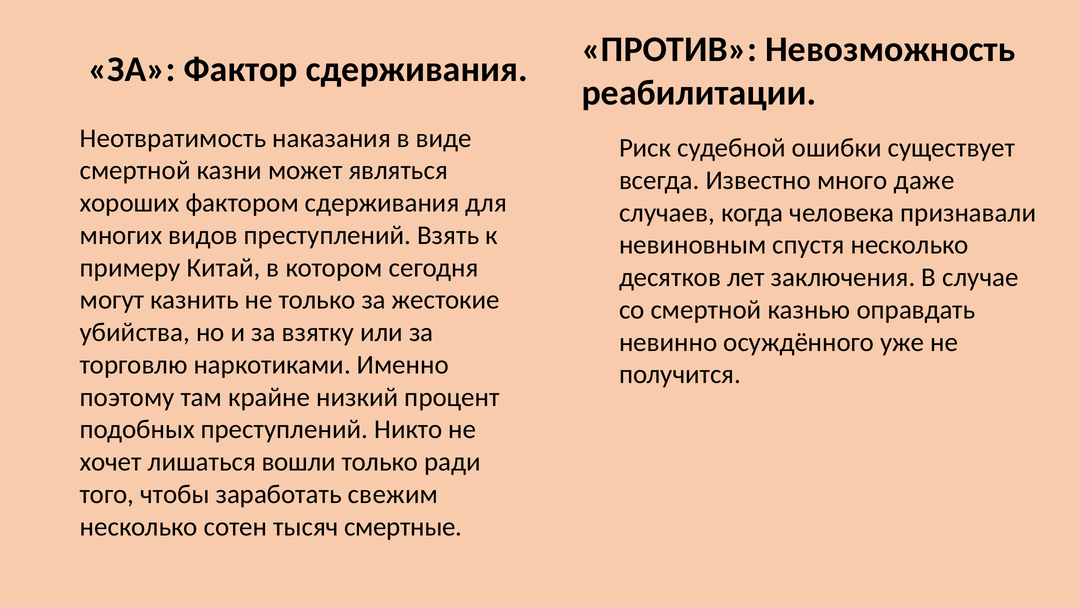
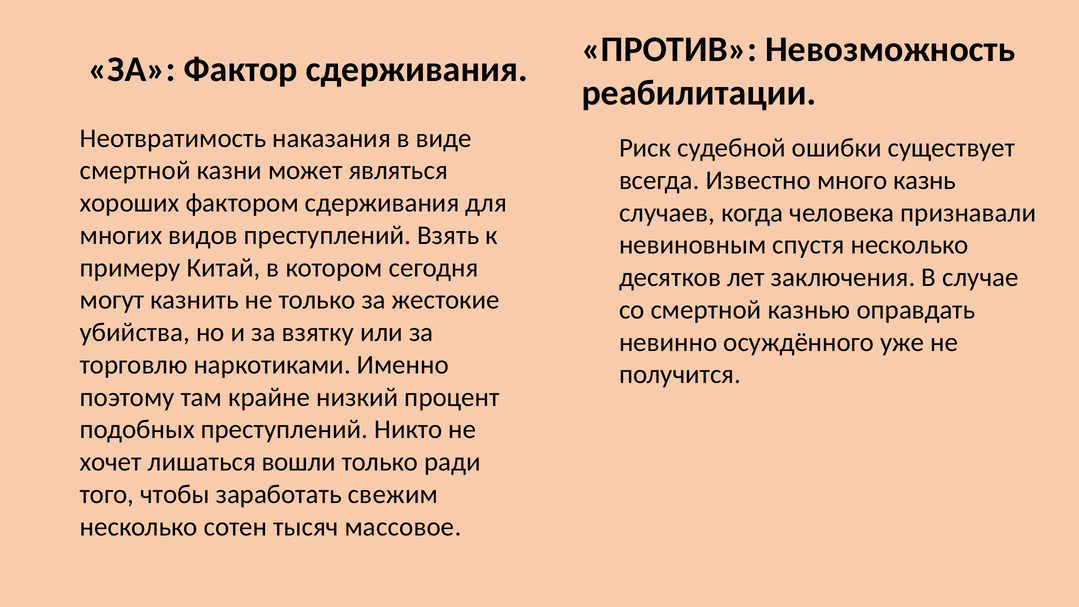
даже: даже -> казнь (925, 180)
смертные: смертные -> массовое (403, 527)
